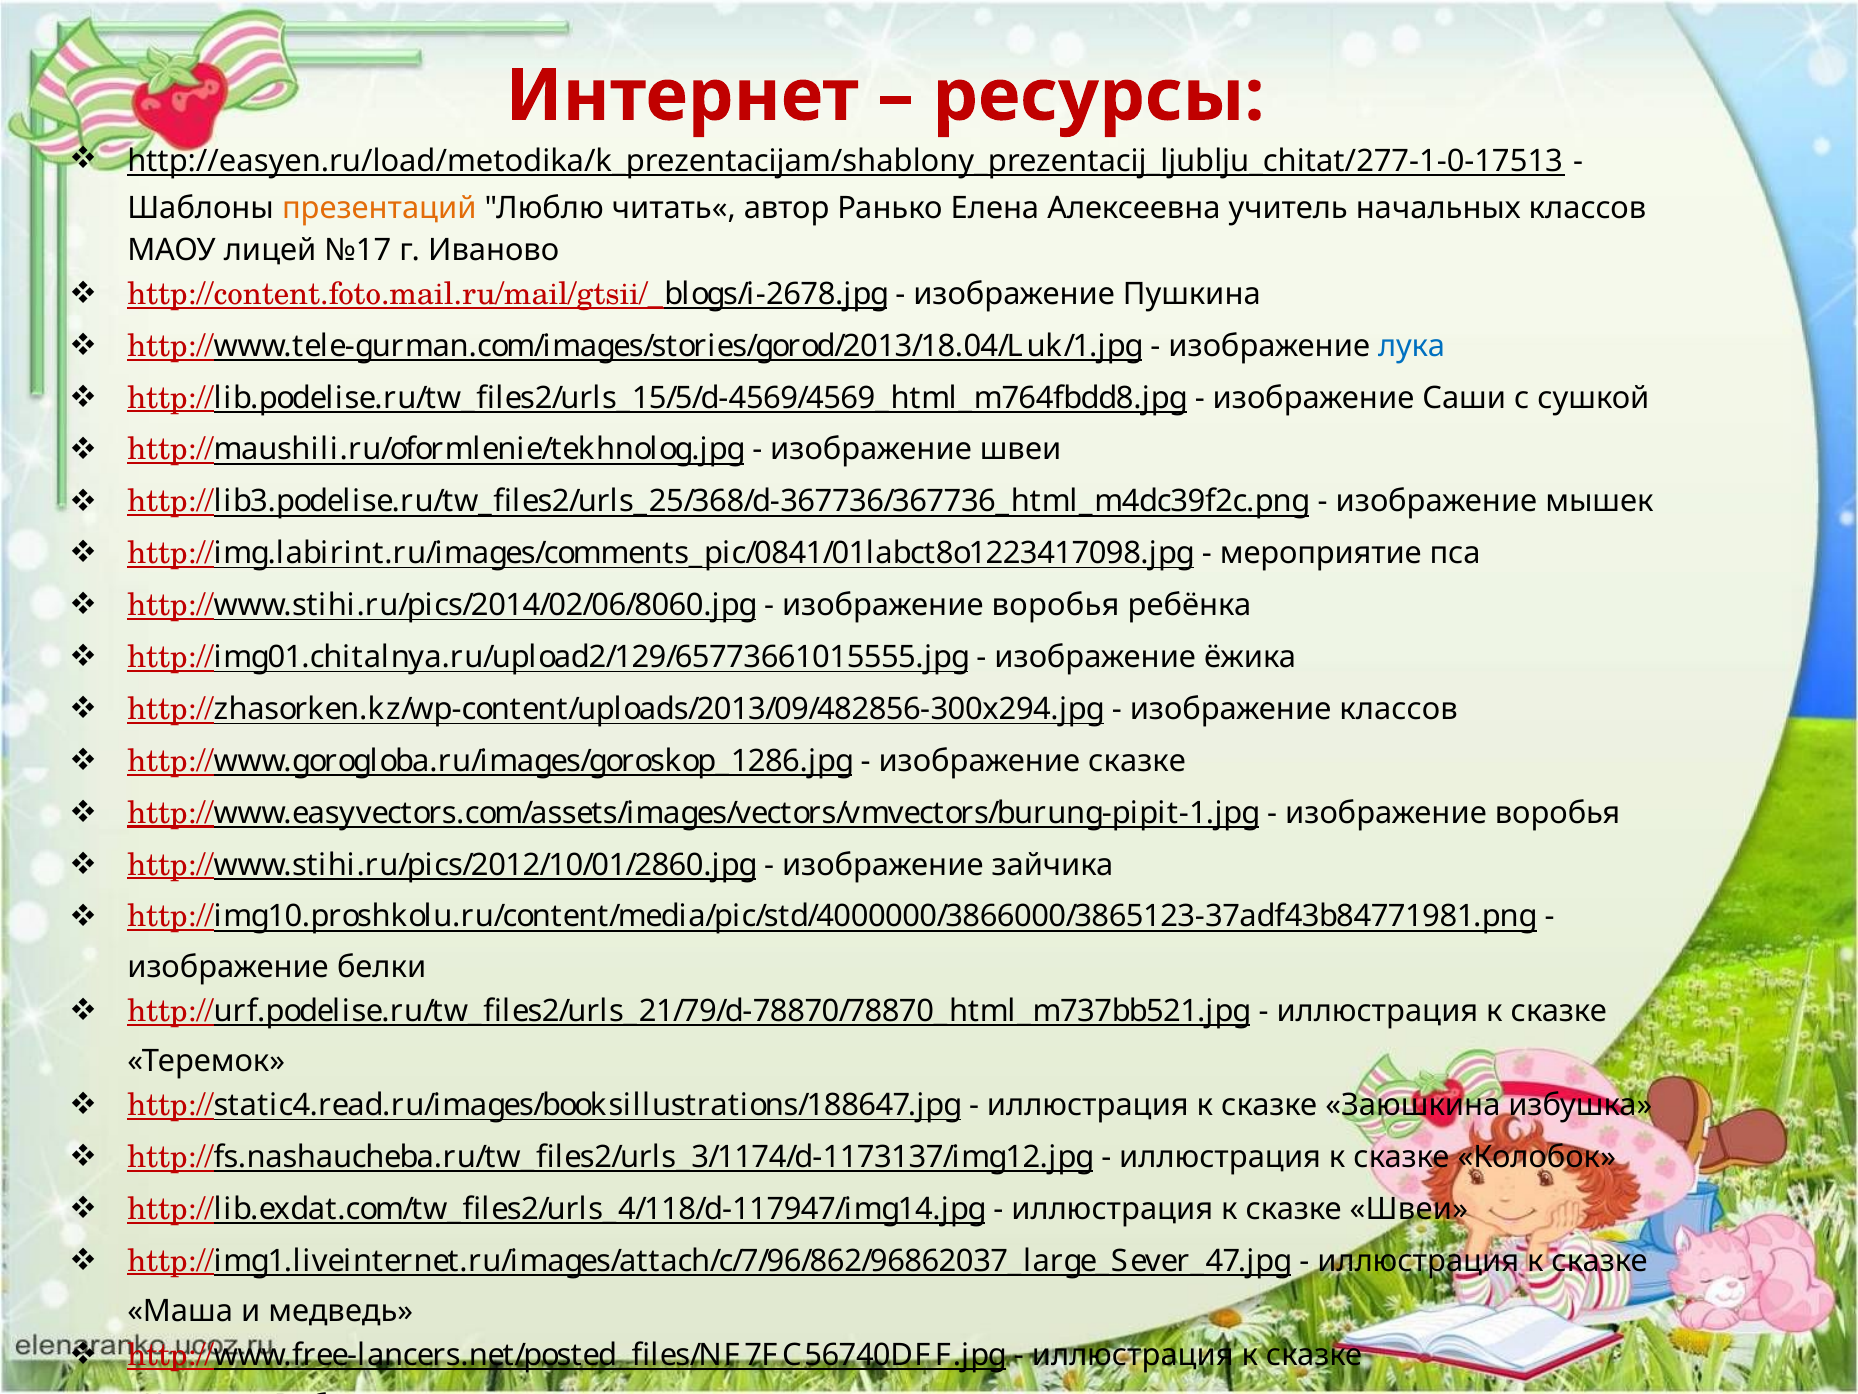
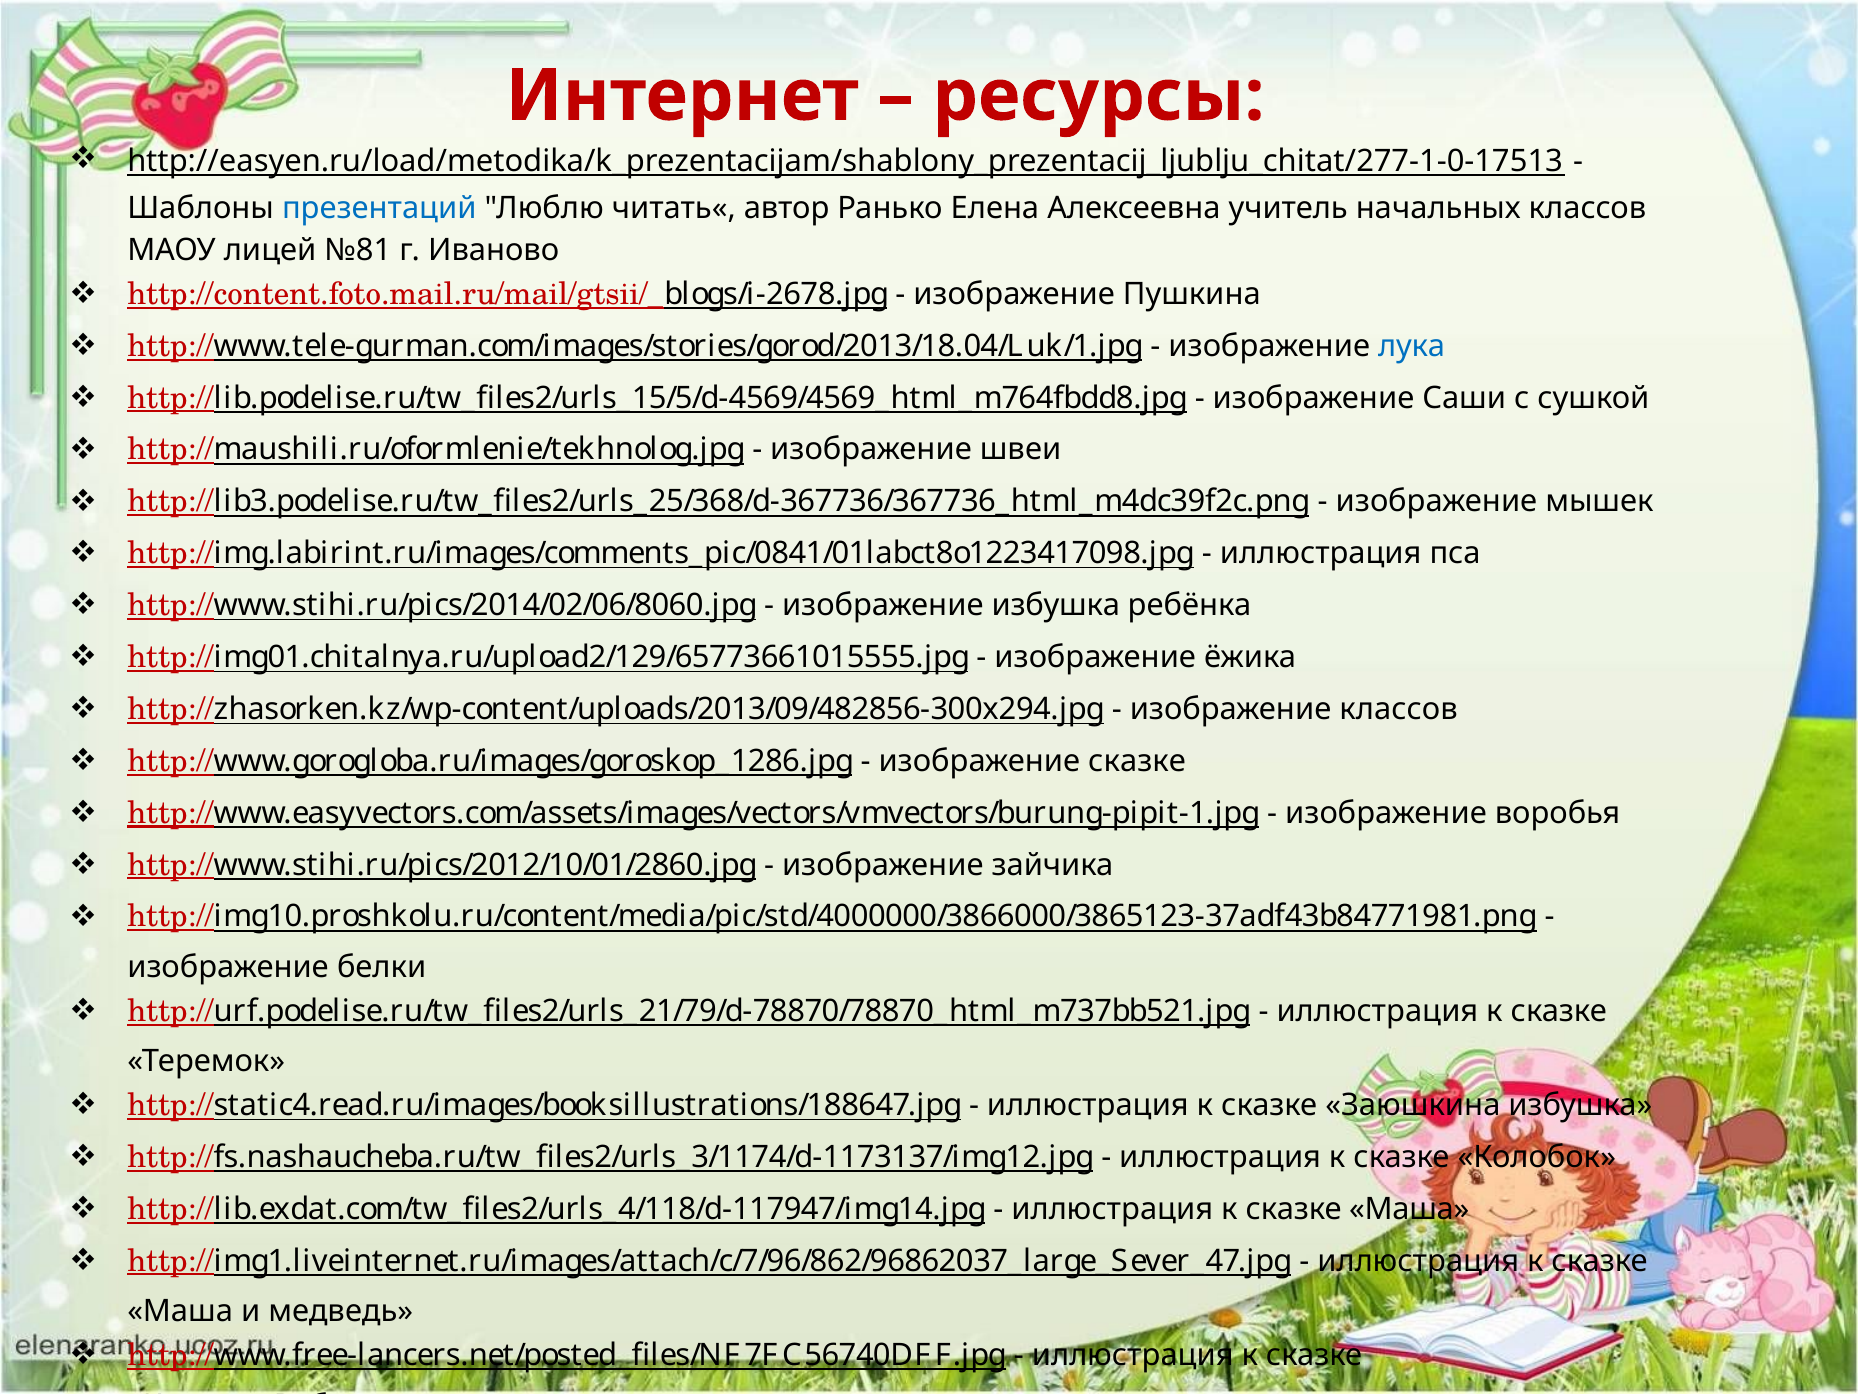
презентаций colour: orange -> blue (379, 208)
№17: №17 -> №81 (358, 250)
мероприятие: мероприятие -> иллюстрация (1321, 553)
воробья: воробья -> избушка (1056, 605)
Швеи: Швеи -> Маша (1409, 1209)
